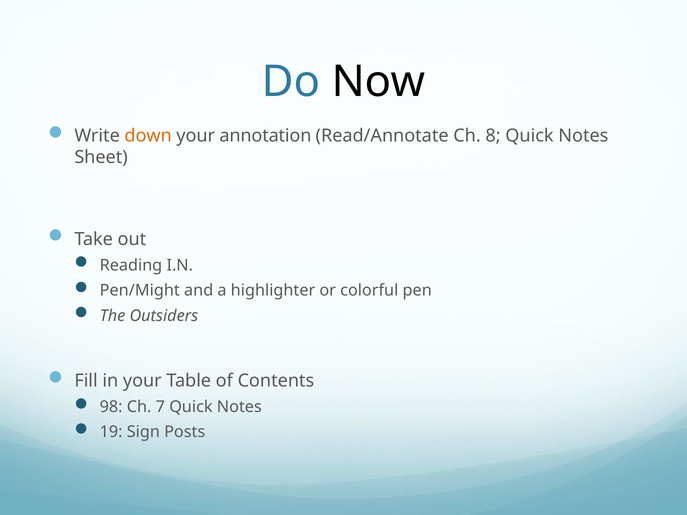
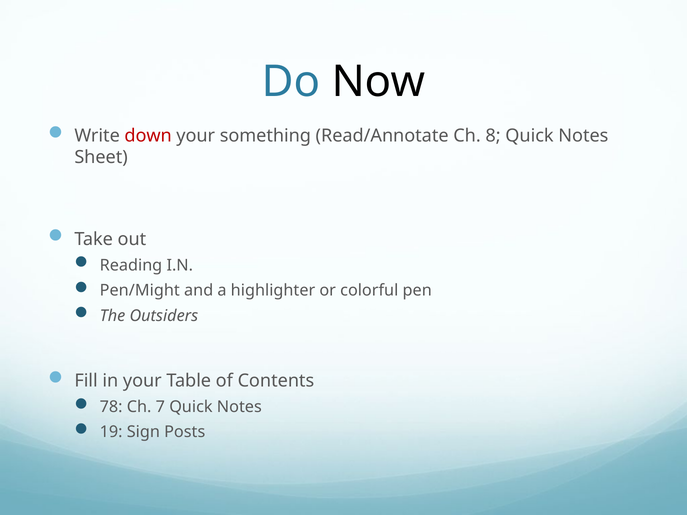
down colour: orange -> red (148, 136)
annotation: annotation -> something (265, 136)
98: 98 -> 78 (111, 407)
